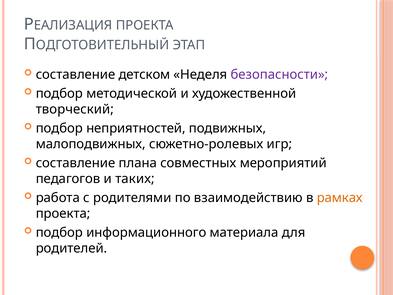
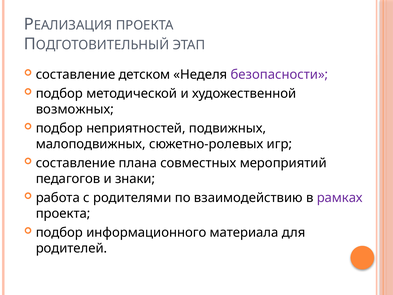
творческий: творческий -> возможных (75, 109)
таких: таких -> знаки (135, 179)
рамках colour: orange -> purple (340, 198)
